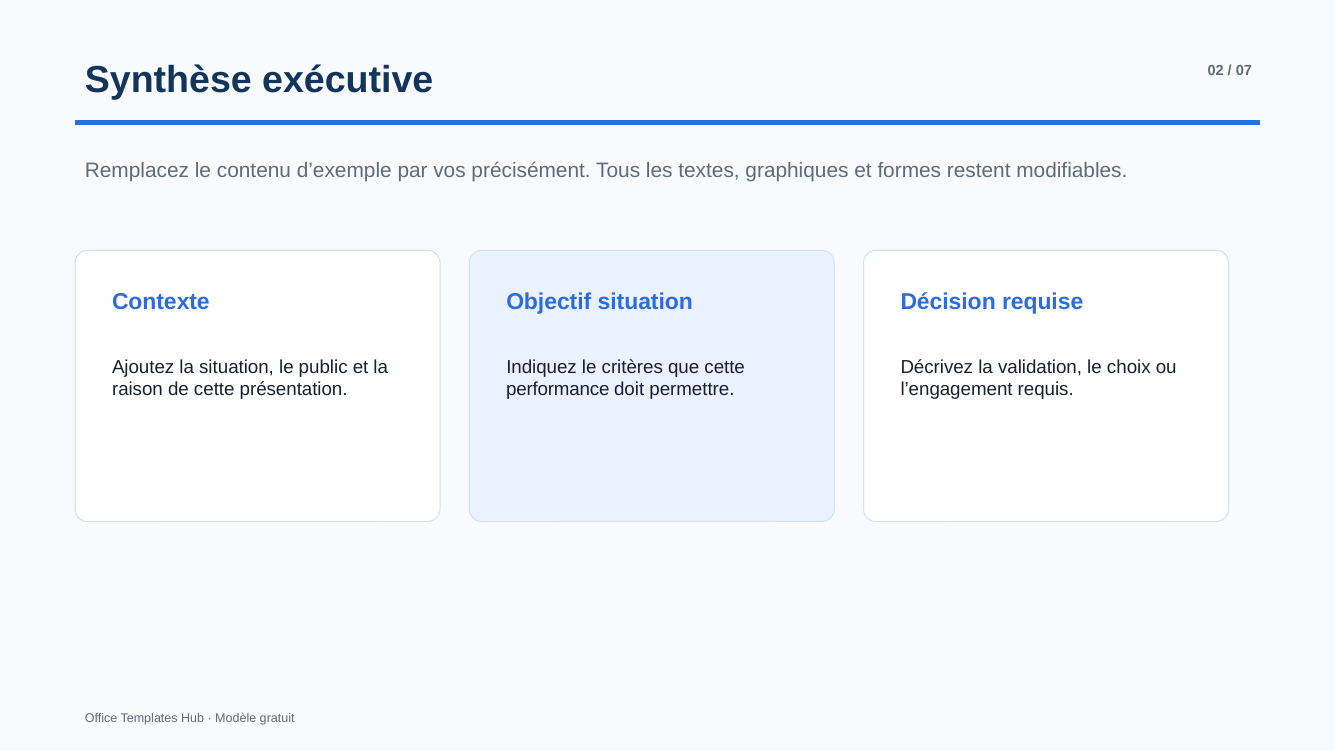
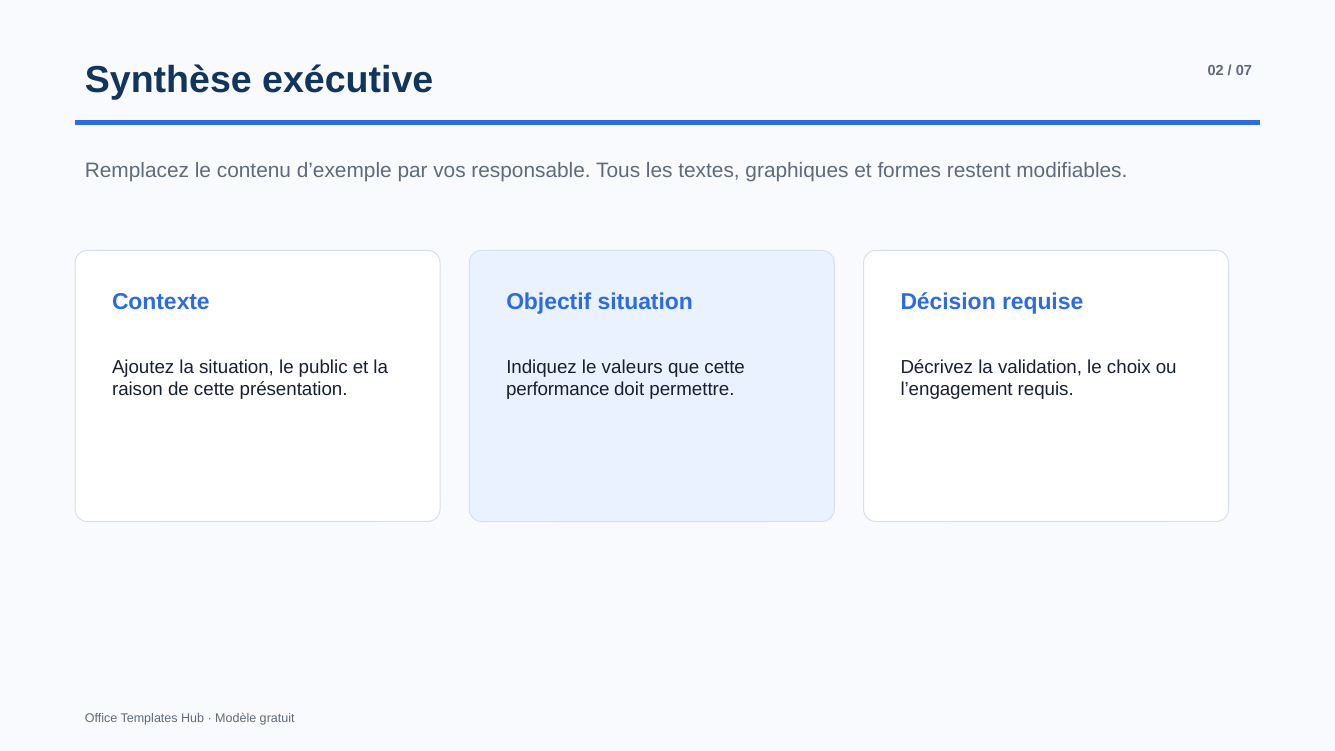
précisément: précisément -> responsable (531, 170)
critères: critères -> valeurs (632, 367)
